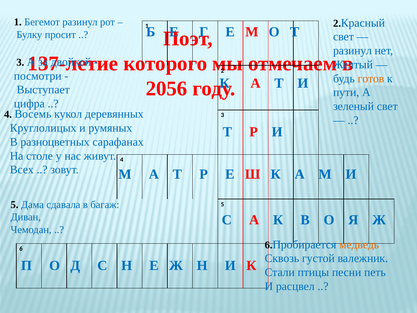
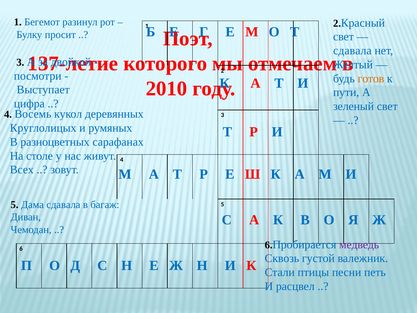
разинул: разинул -> сдавала (352, 51)
2056: 2056 -> 2010 (167, 89)
медведь colour: orange -> purple (359, 244)
